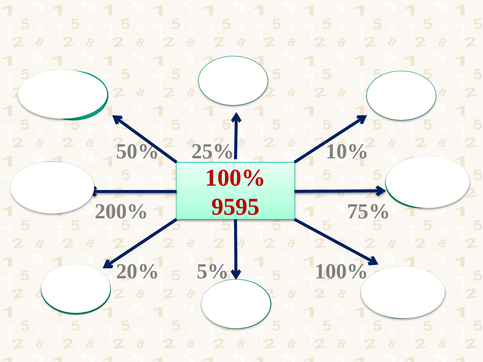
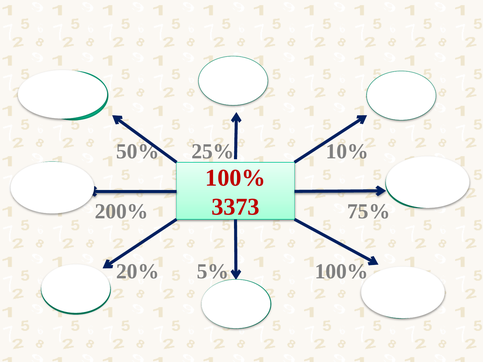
9595: 9595 -> 3373 (236, 207)
